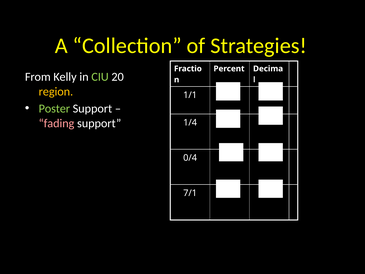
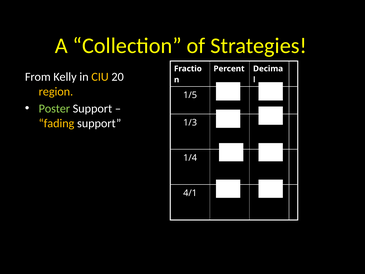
CIU colour: light green -> yellow (100, 77)
1/1: 1/1 -> 1/5 (190, 95)
fading colour: pink -> yellow (56, 123)
1/4: 1/4 -> 1/3 (190, 122)
0/4: 0/4 -> 1/4 (190, 158)
7/1: 7/1 -> 4/1 (190, 193)
